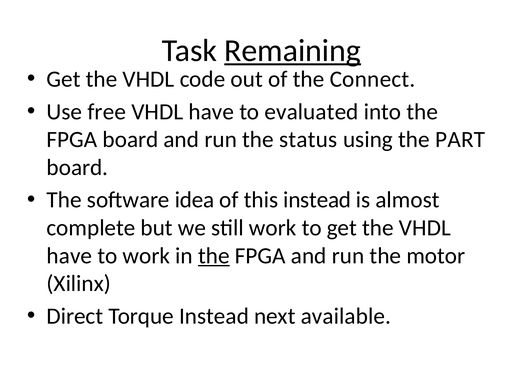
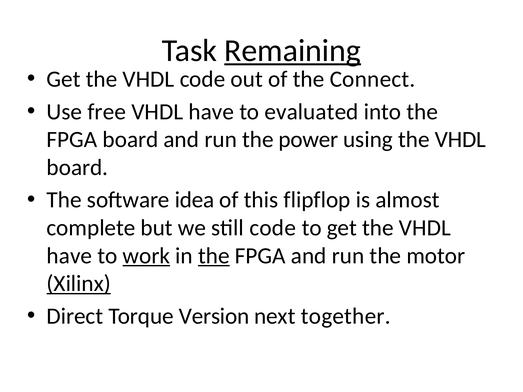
status: status -> power (309, 140)
using the PART: PART -> VHDL (460, 140)
this instead: instead -> flipflop (317, 200)
still work: work -> code (273, 228)
work underline: none -> present (146, 256)
Xilinx underline: none -> present (79, 284)
Torque Instead: Instead -> Version (214, 316)
available: available -> together (346, 316)
